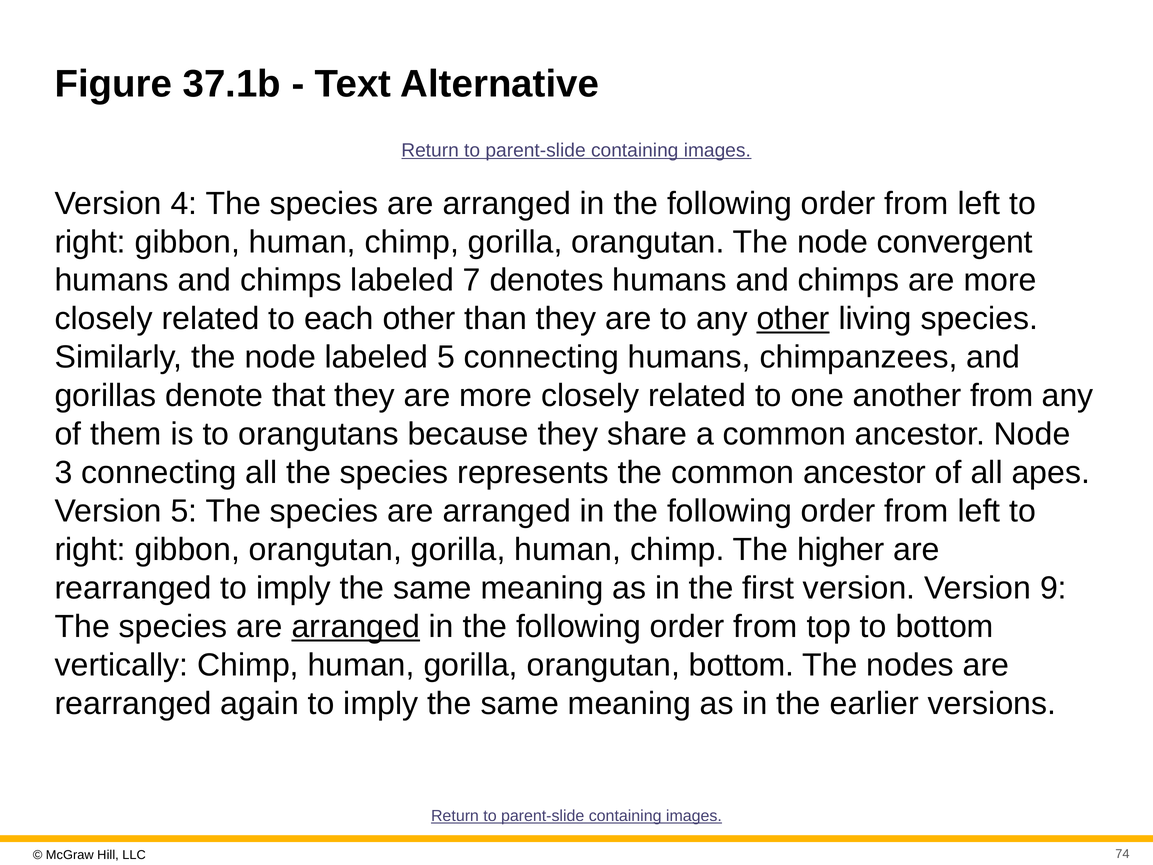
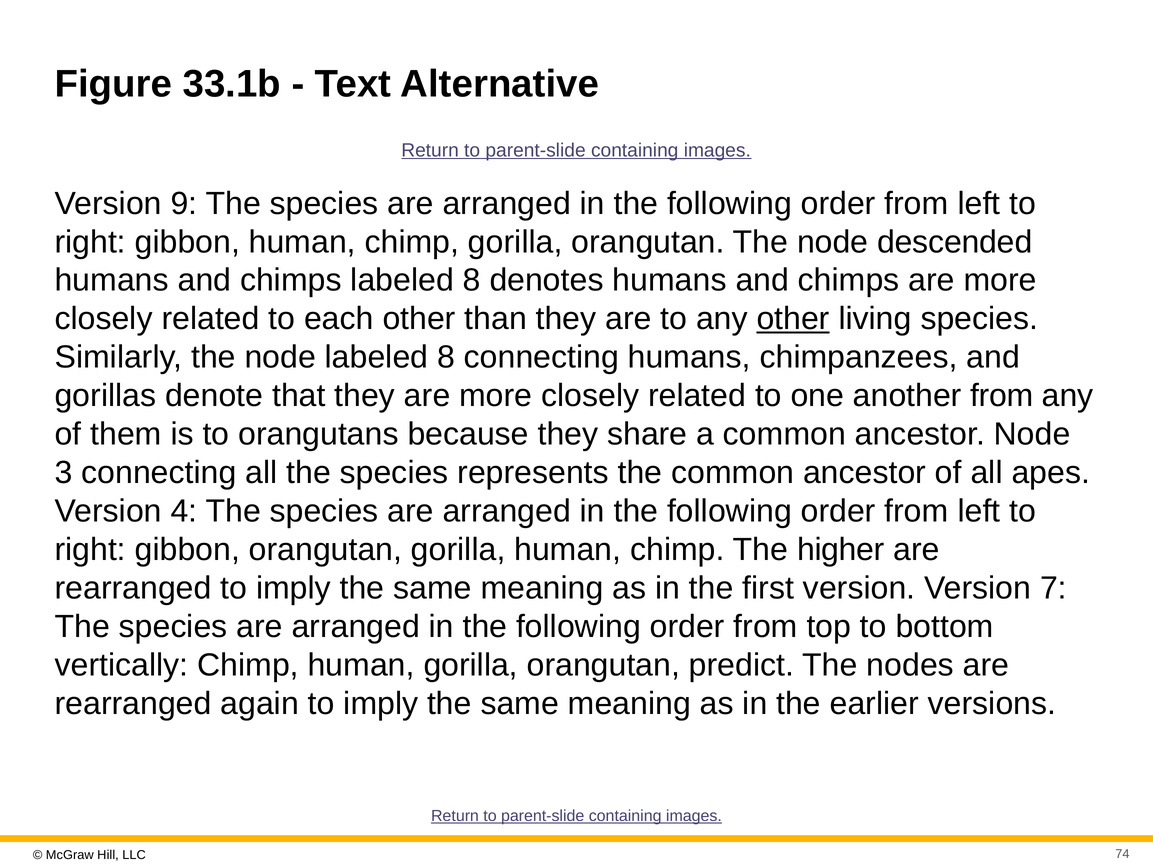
37.1b: 37.1b -> 33.1b (232, 84)
4: 4 -> 9 (184, 203)
convergent: convergent -> descended (955, 242)
chimps labeled 7: 7 -> 8 (472, 280)
node labeled 5: 5 -> 8 (446, 357)
Version 5: 5 -> 4 (184, 511)
9: 9 -> 7 (1053, 588)
arranged underline: present -> none (356, 626)
orangutan bottom: bottom -> predict (741, 665)
